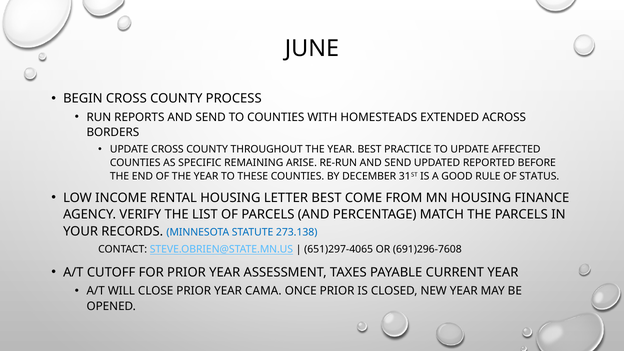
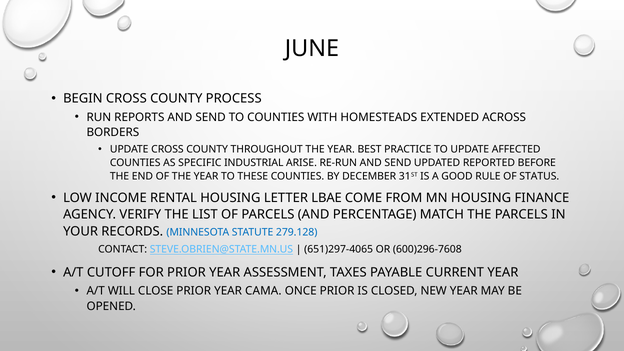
REMAINING: REMAINING -> INDUSTRIAL (254, 163)
LETTER BEST: BEST -> LBAE (327, 198)
273.138: 273.138 -> 279.128 (297, 232)
691)296-7608: 691)296-7608 -> 600)296-7608 (427, 249)
